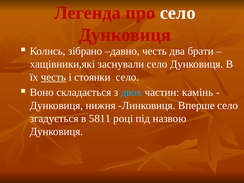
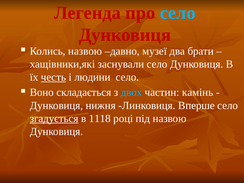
село colour: white -> light blue (178, 13)
Колись зібрано: зібрано -> назвою (85, 51)
давно честь: честь -> музеї (155, 51)
стоянки: стоянки -> людини (92, 77)
згадується underline: none -> present (54, 118)
5811: 5811 -> 1118 (100, 118)
